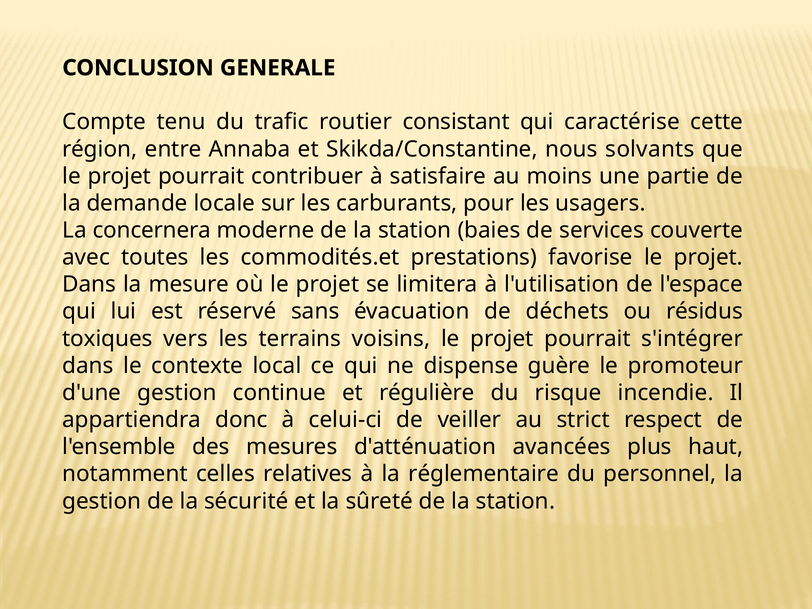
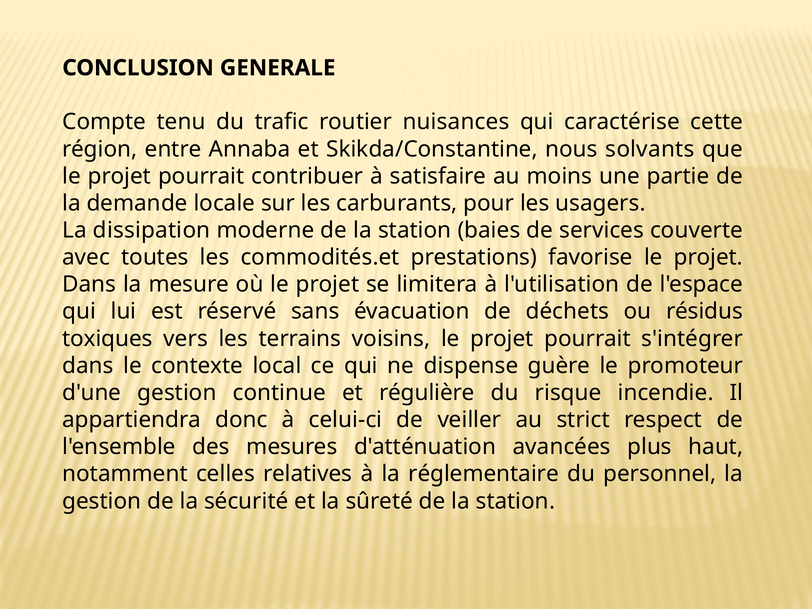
consistant: consistant -> nuisances (456, 122)
concernera: concernera -> dissipation (152, 230)
